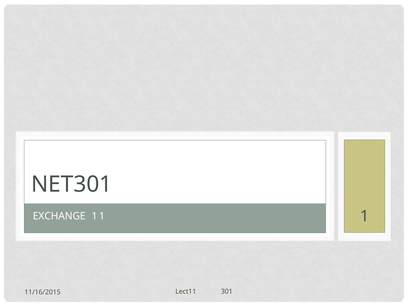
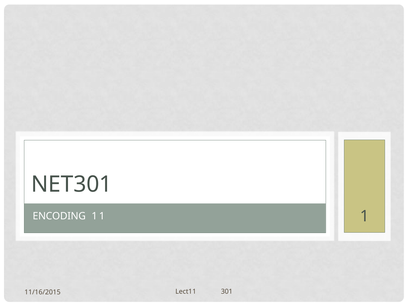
EXCHANGE: EXCHANGE -> ENCODING (59, 216)
